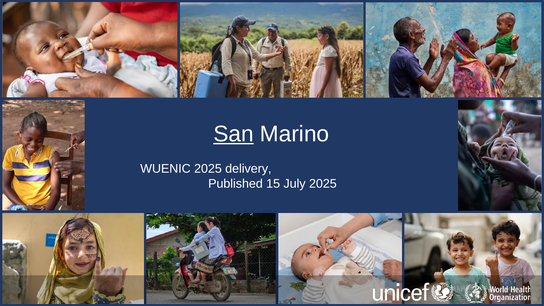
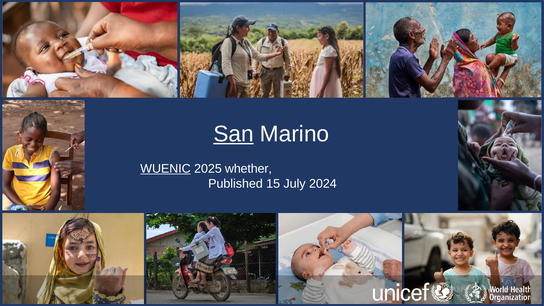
WUENIC underline: none -> present (165, 169)
delivery: delivery -> whether (248, 169)
July 2025: 2025 -> 2024 (323, 184)
